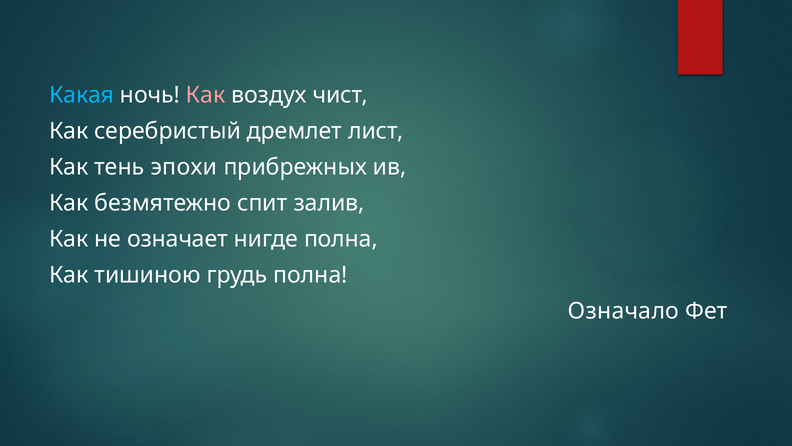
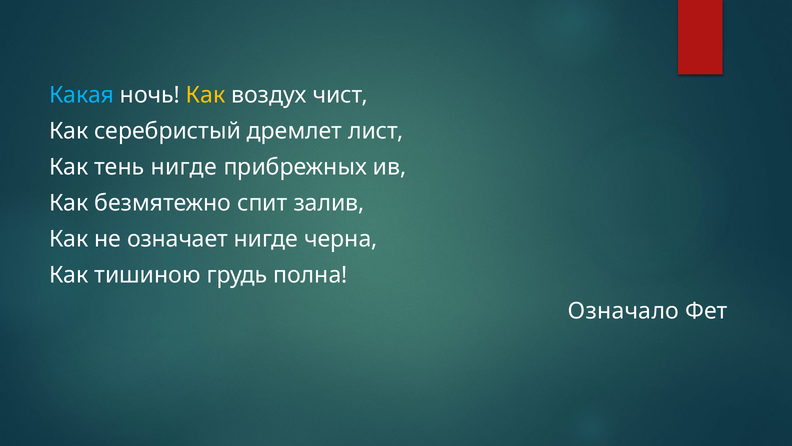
Как colour: pink -> yellow (206, 95)
тень эпохи: эпохи -> нигде (184, 167)
нигде полна: полна -> черна (341, 239)
